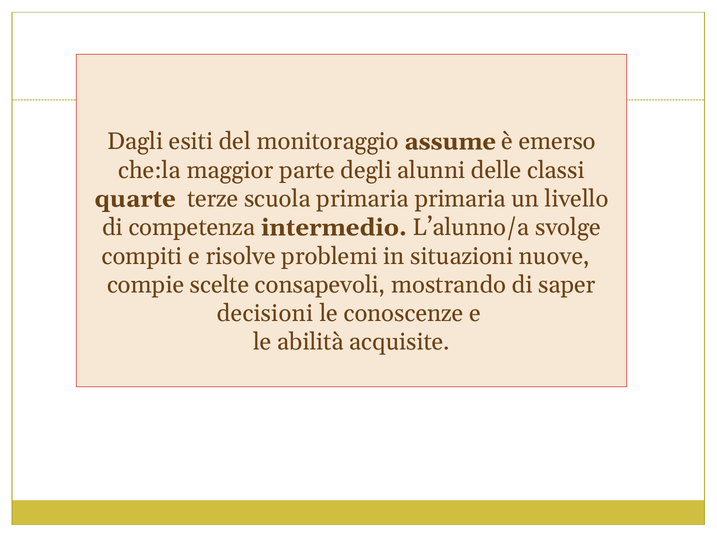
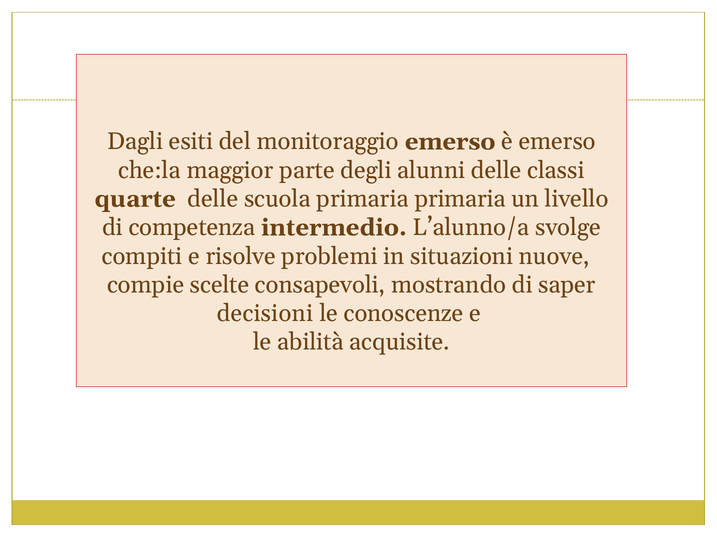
monitoraggio assume: assume -> emerso (450, 142)
quarte terze: terze -> delle (213, 199)
